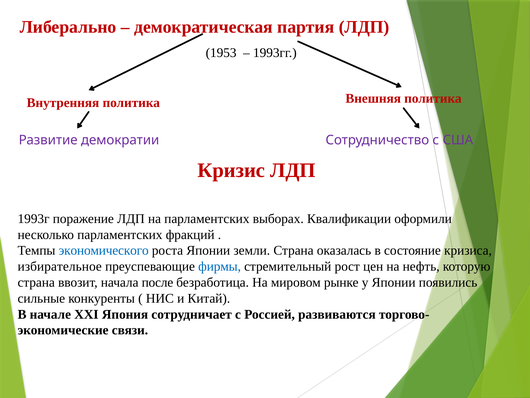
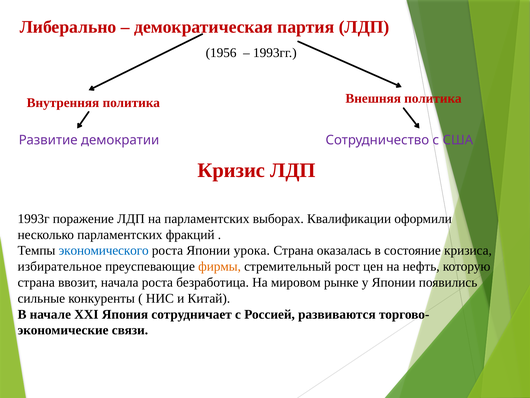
1953: 1953 -> 1956 (221, 53)
земли: земли -> урока (252, 250)
фирмы colour: blue -> orange (220, 266)
начала после: после -> роста (157, 282)
